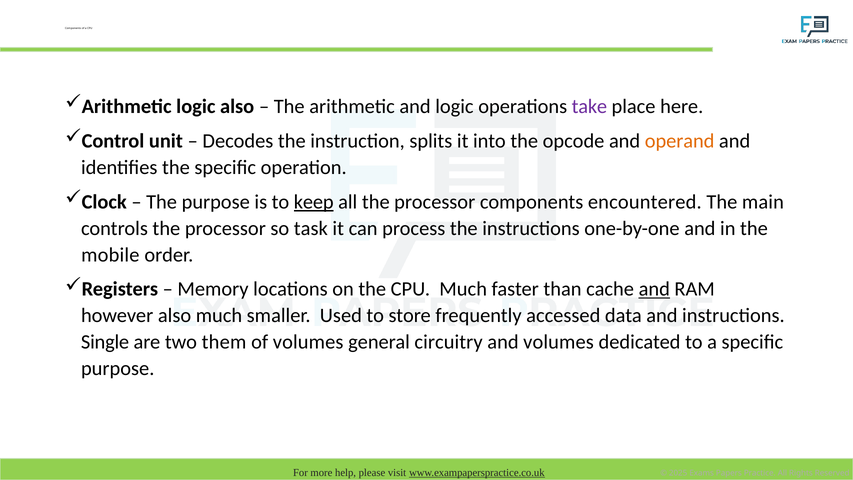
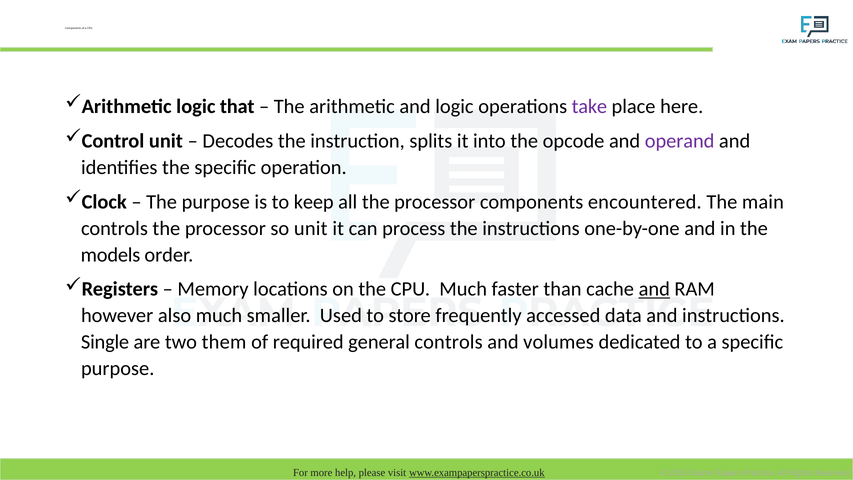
logic also: also -> that (237, 106)
operand colour: orange -> purple (680, 141)
keep underline: present -> none (314, 202)
so task: task -> unit (311, 228)
mobile: mobile -> models (111, 255)
of volumes: volumes -> required (308, 342)
general circuitry: circuitry -> controls (449, 342)
